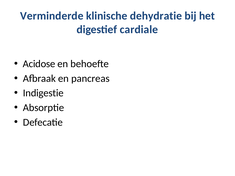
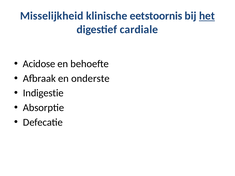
Verminderde: Verminderde -> Misselijkheid (52, 16)
dehydratie: dehydratie -> eetstoornis (156, 16)
het underline: none -> present (207, 16)
pancreas: pancreas -> onderste (90, 79)
